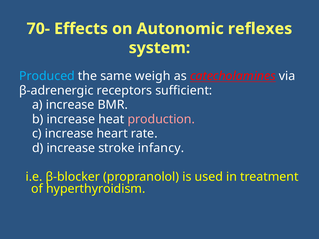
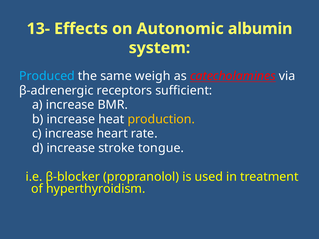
70-: 70- -> 13- (38, 29)
reflexes: reflexes -> albumin (260, 29)
production colour: pink -> yellow (161, 119)
infancy: infancy -> tongue (161, 148)
